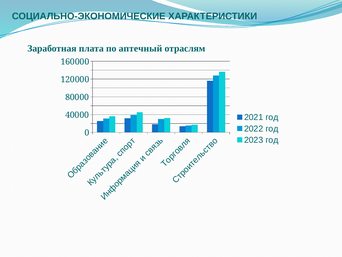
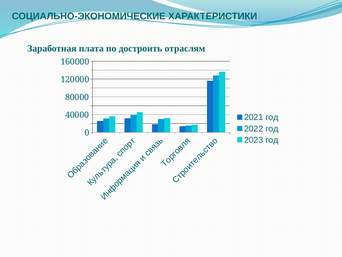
аптечный: аптечный -> достроить (140, 48)
